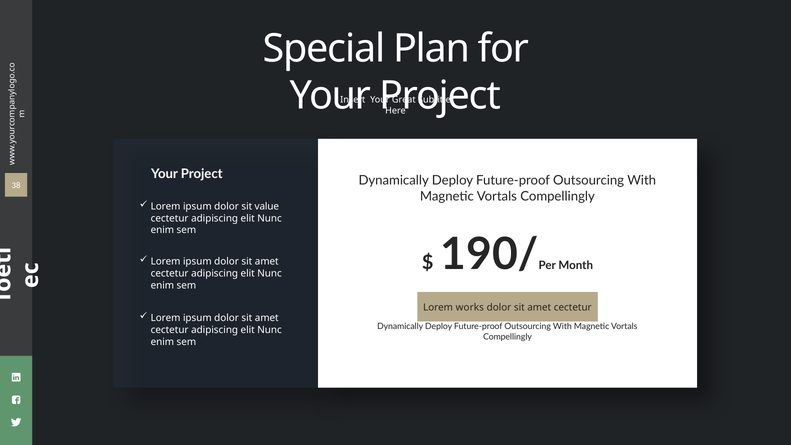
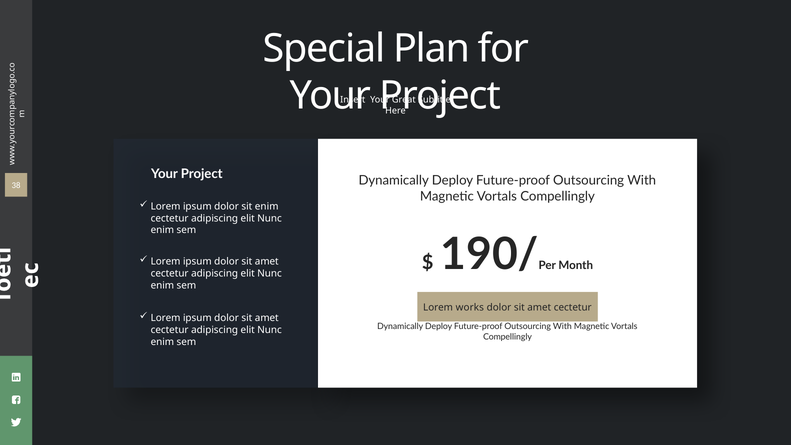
sit value: value -> enim (267, 206)
